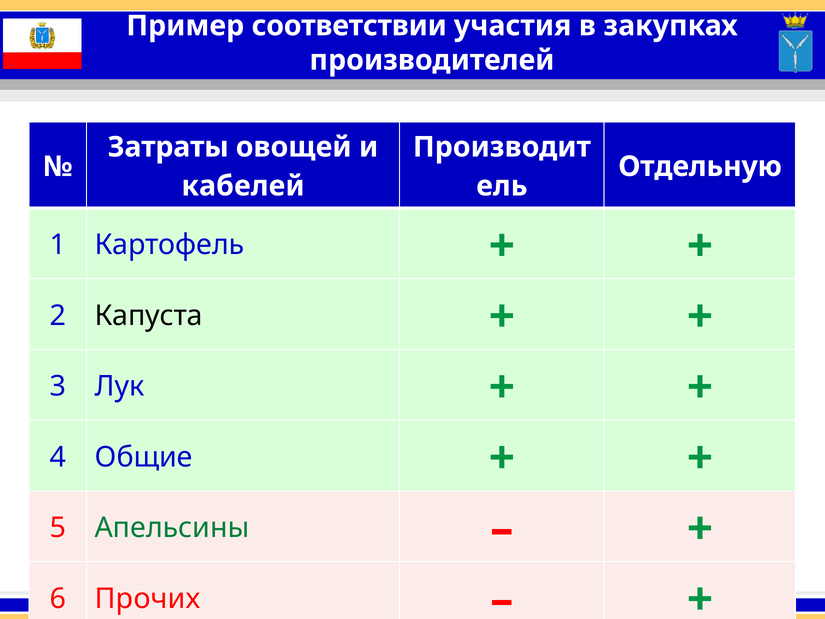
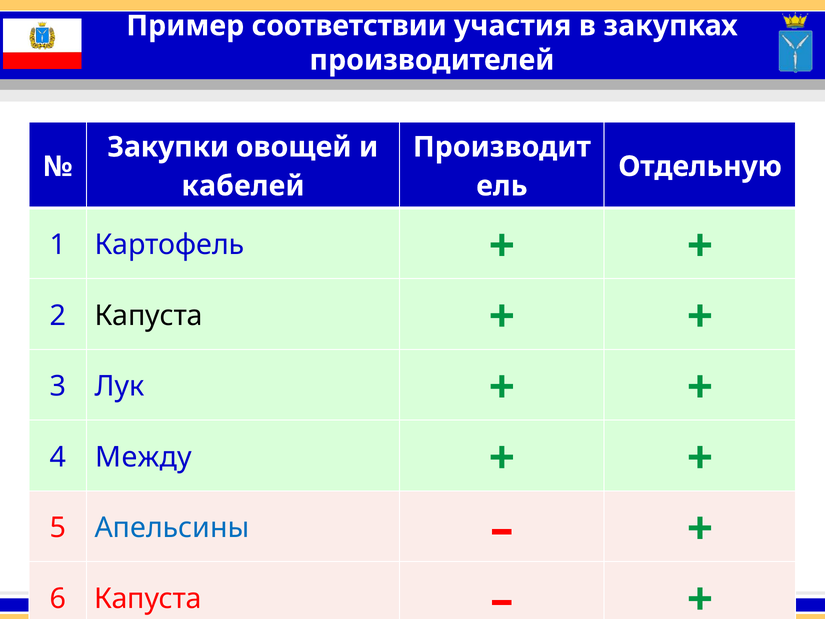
Затраты: Затраты -> Закупки (168, 147)
Общие: Общие -> Между (144, 457)
Апельсины colour: green -> blue (172, 528)
6 Прочих: Прочих -> Капуста (148, 598)
